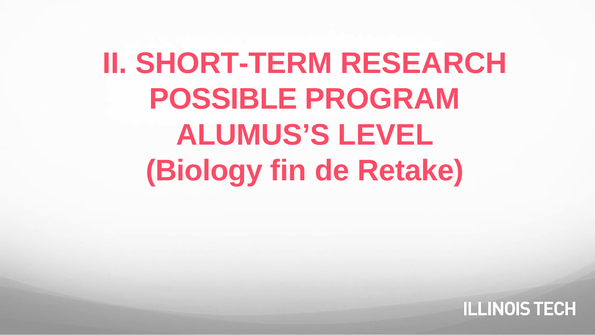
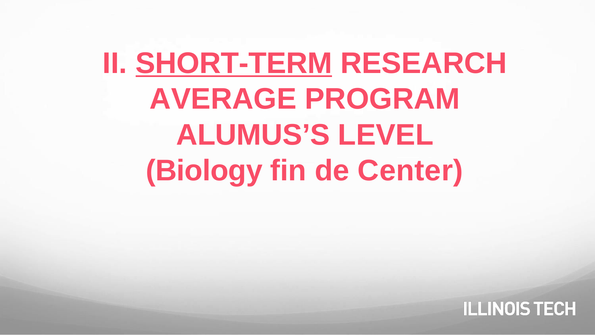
SHORT-TERM underline: none -> present (234, 63)
POSSIBLE: POSSIBLE -> AVERAGE (223, 99)
Retake: Retake -> Center (410, 170)
